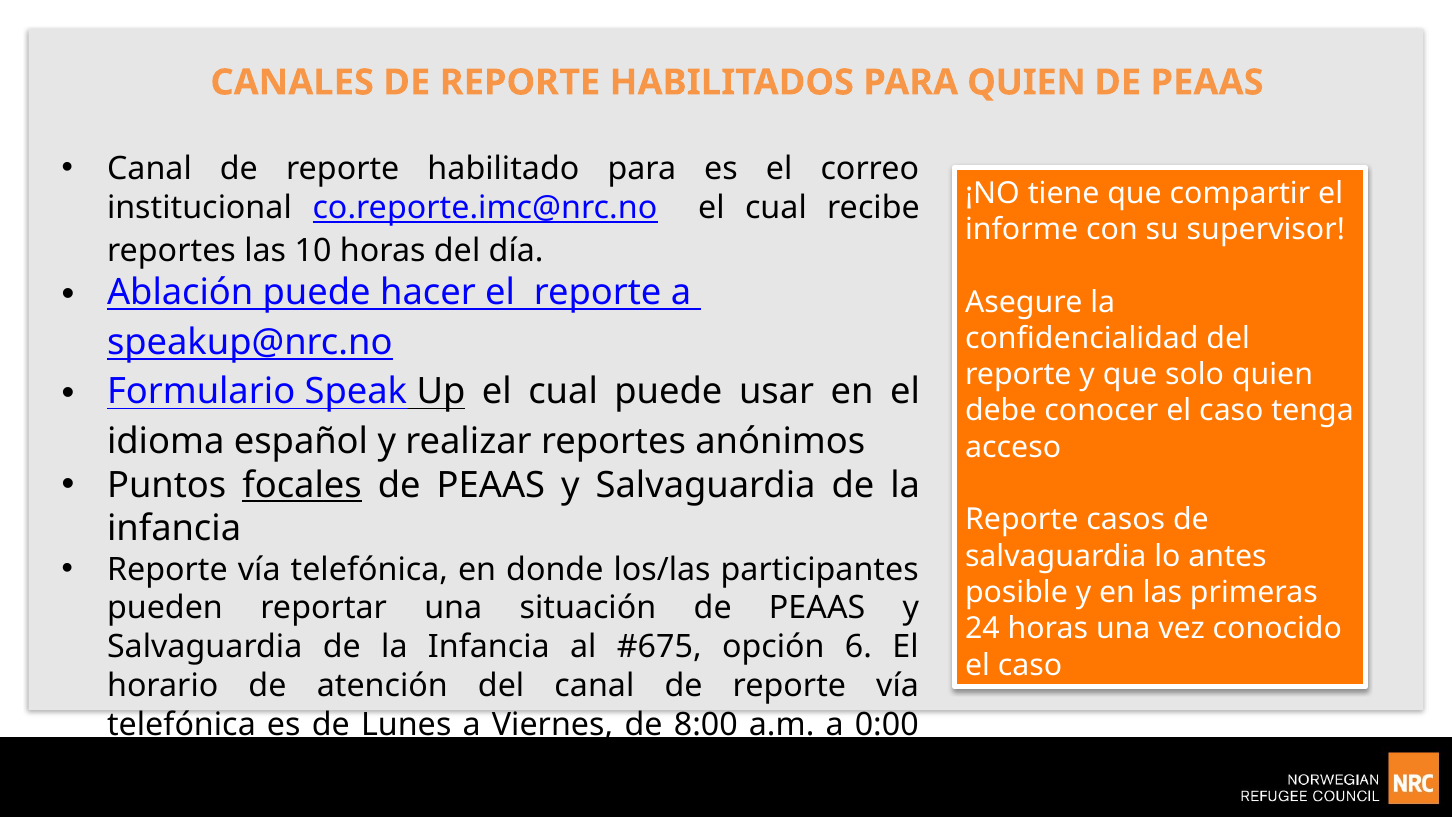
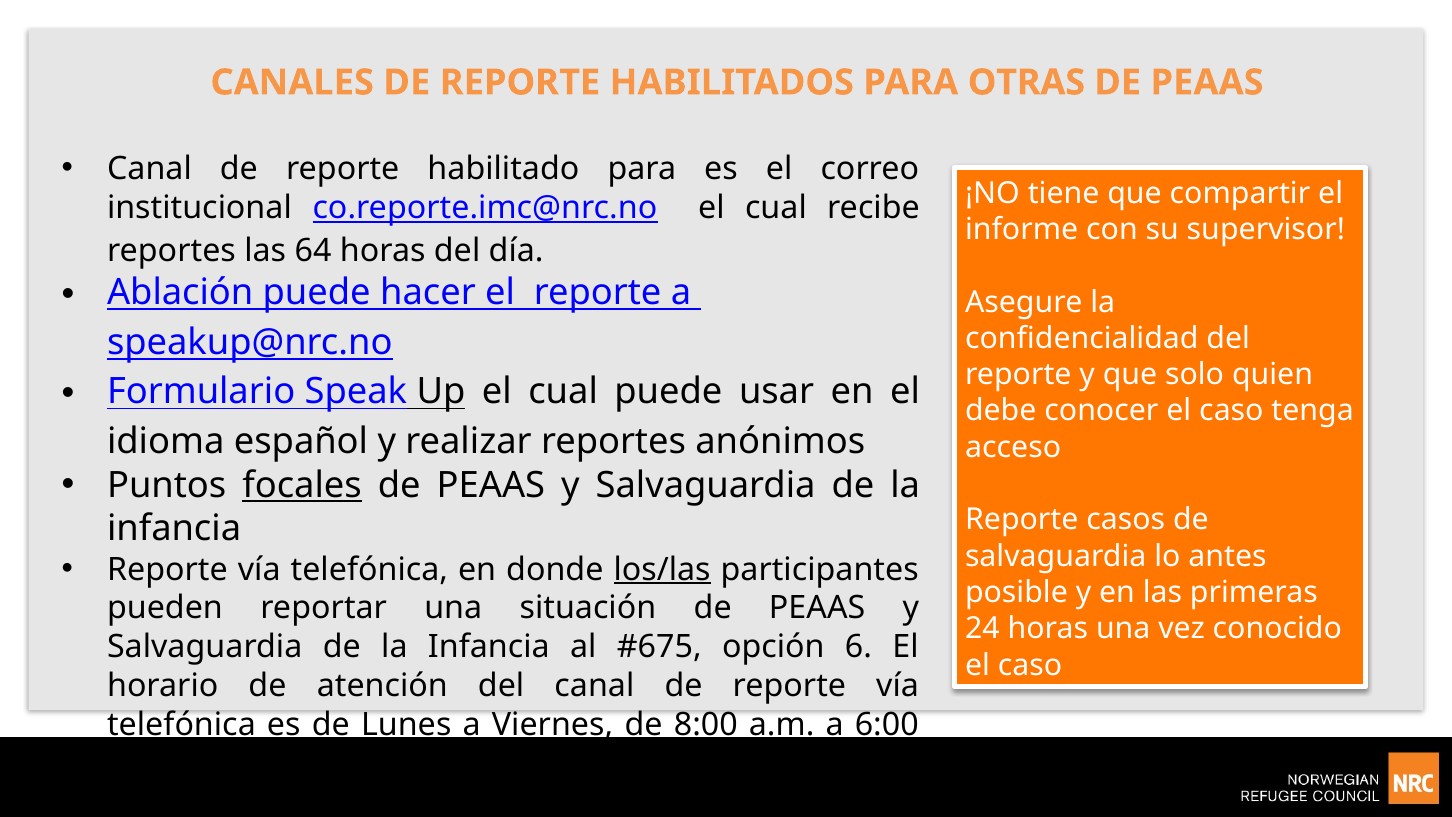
PARA QUIEN: QUIEN -> OTRAS (1026, 82)
10: 10 -> 64 (313, 251)
los/las underline: none -> present (662, 569)
0:00: 0:00 -> 6:00 (887, 724)
